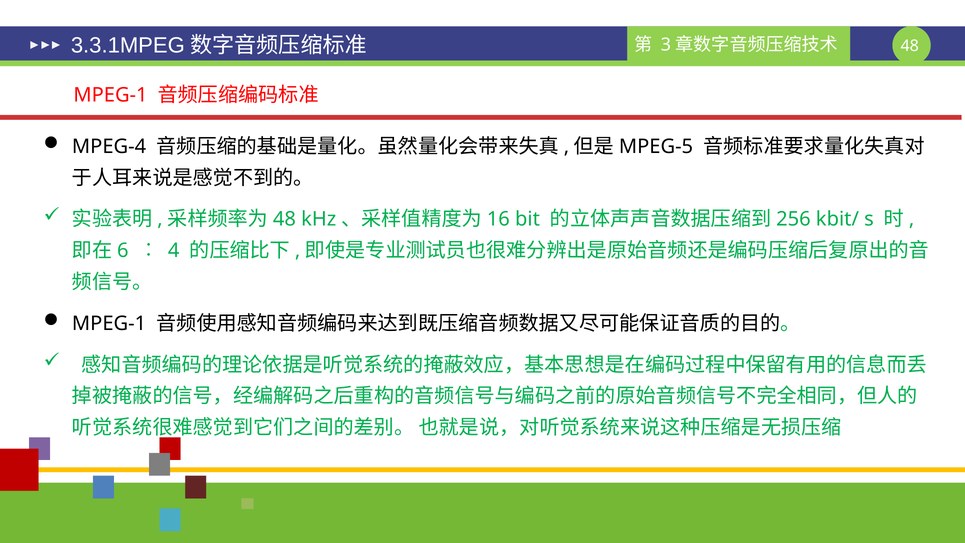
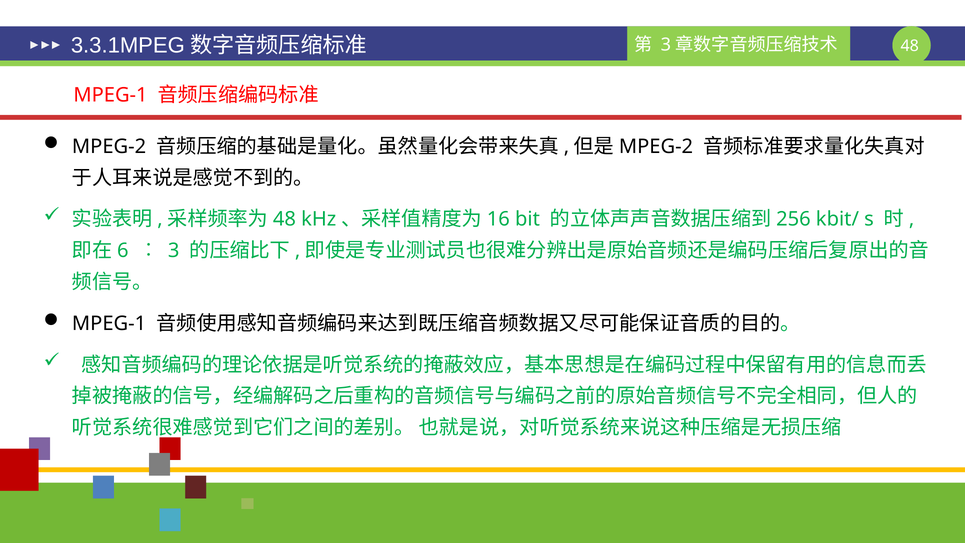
MPEG-4: MPEG-4 -> MPEG-2 (109, 146)
MPEG-5: MPEG-5 -> MPEG-2 (656, 146)
4: 4 -> 3 (174, 251)
